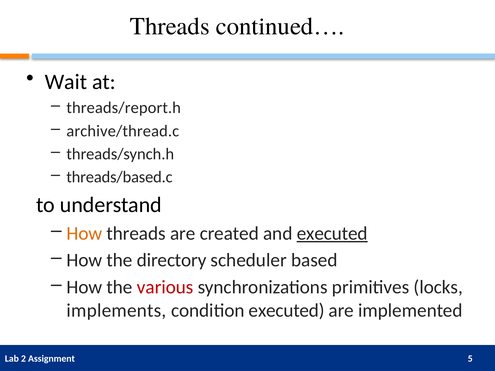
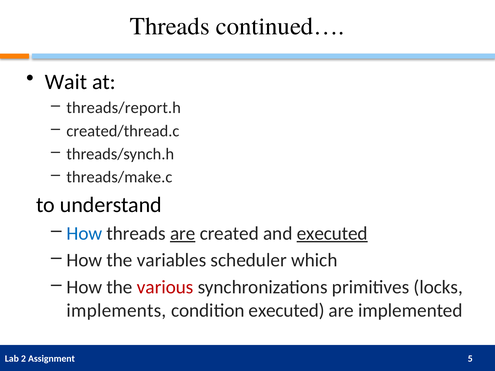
archive/thread.c: archive/thread.c -> created/thread.c (123, 131)
threads/based.c: threads/based.c -> threads/make.c (119, 177)
How colour: orange -> blue (84, 234)
are underline: none -> present (183, 234)
directory: directory -> variables (172, 260)
based: based -> which (314, 260)
